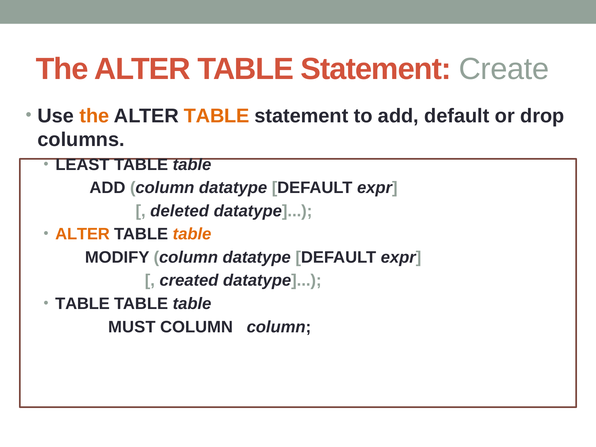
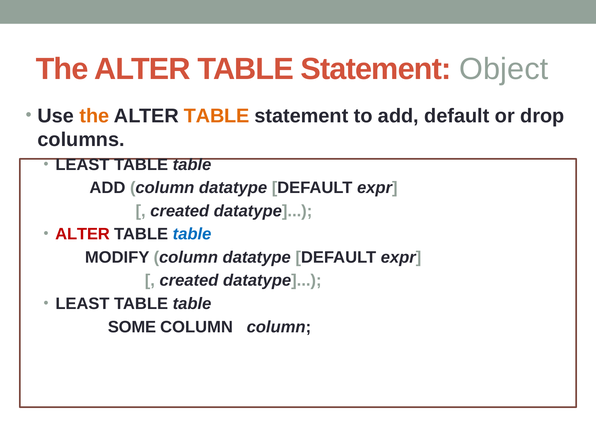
Create: Create -> Object (504, 69)
deleted: deleted -> created (180, 211)
ALTER colour: orange -> red (83, 234)
table colour: orange -> blue (192, 234)
TABLE: TABLE -> LEAST (82, 304)
MUST: MUST -> SOME (132, 327)
